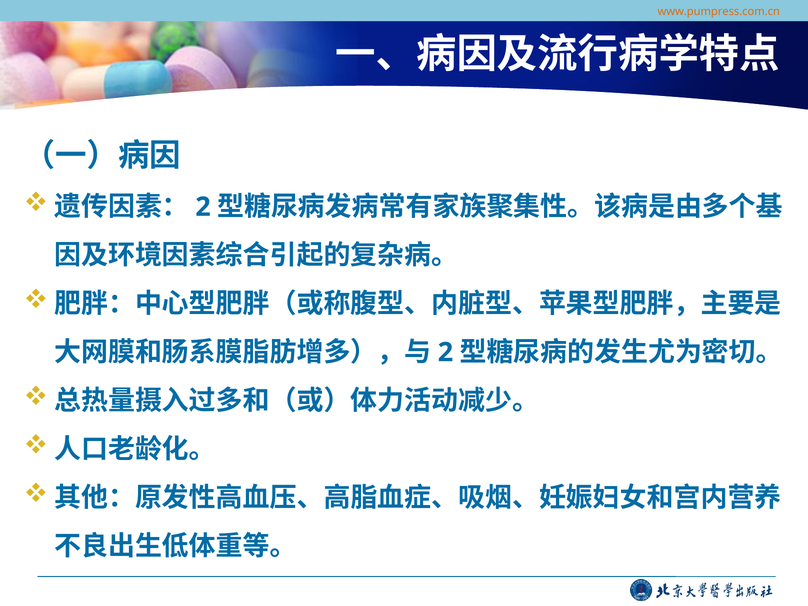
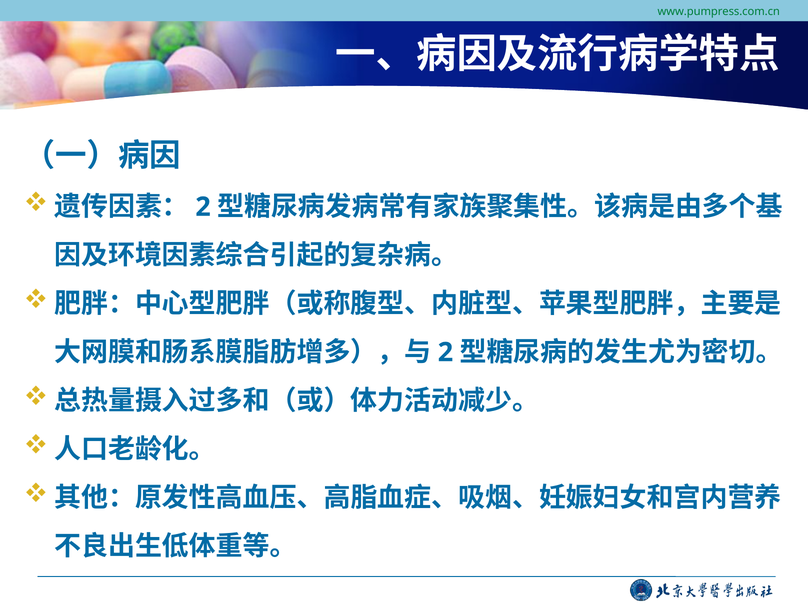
www.pumpress.com.cn colour: orange -> green (719, 12)
